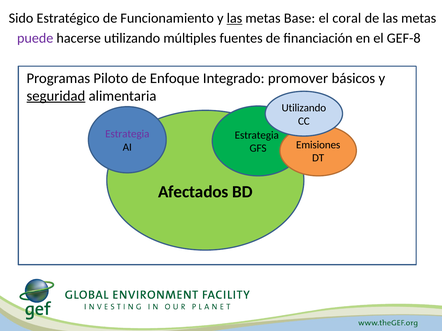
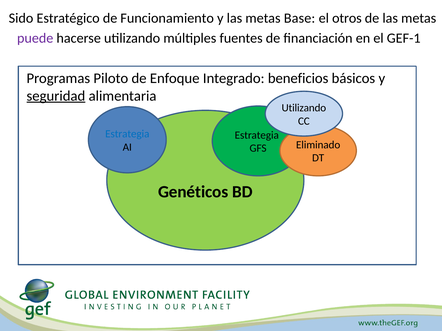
las underline: present -> none (234, 18)
coral: coral -> otros (347, 18)
GEF-8: GEF-8 -> GEF-1 (404, 38)
promover: promover -> beneficios (298, 78)
Estrategia colour: purple -> blue (127, 134)
Emisiones: Emisiones -> Eliminado (318, 145)
Afectados: Afectados -> Genéticos (193, 192)
